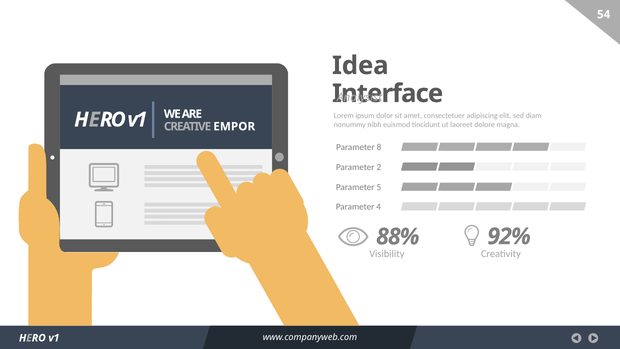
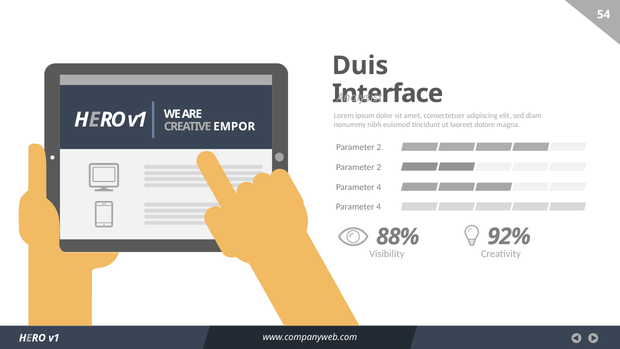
Idea: Idea -> Duis (360, 66)
8: 8 -> 2 (379, 147)
5: 5 -> 4 (379, 187)
